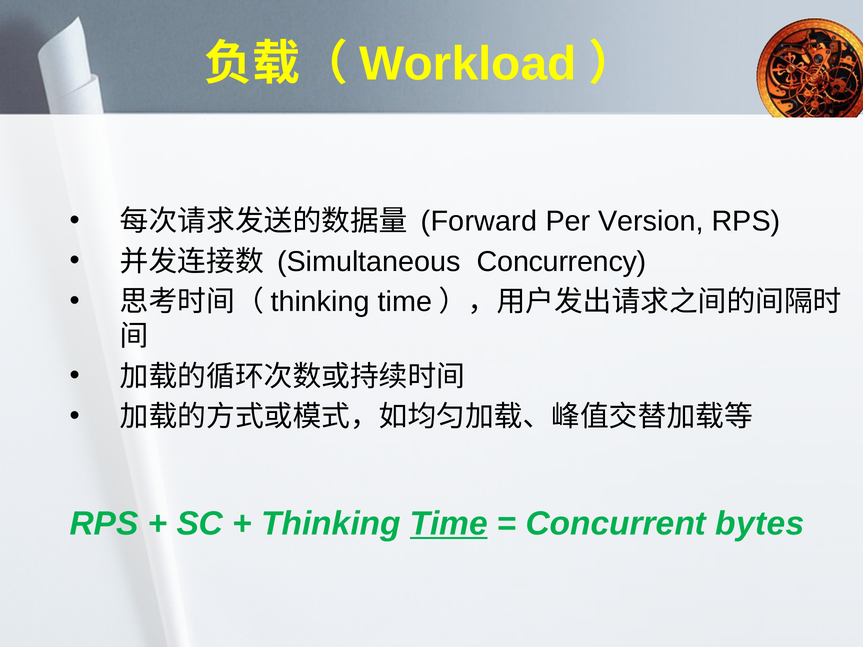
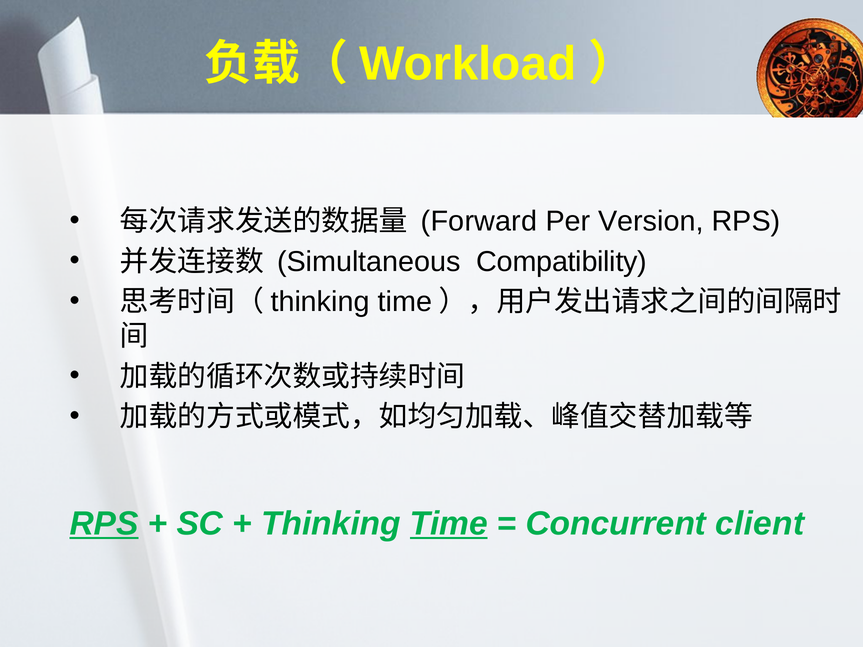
Concurrency: Concurrency -> Compatibility (562, 262)
RPS underline: none -> present (104, 524)
bytes: bytes -> client (760, 524)
